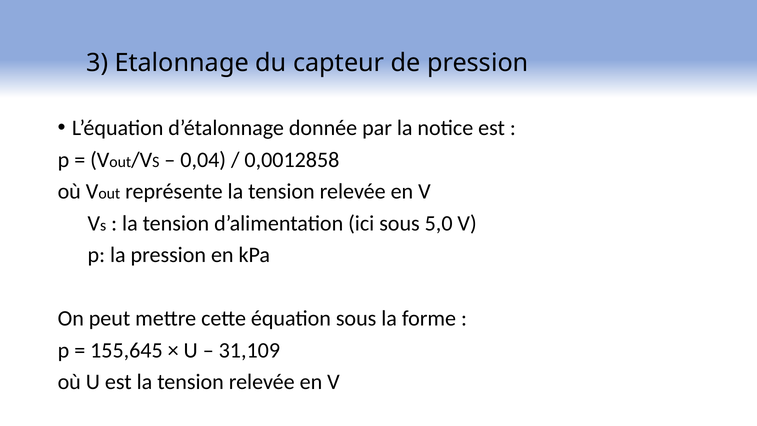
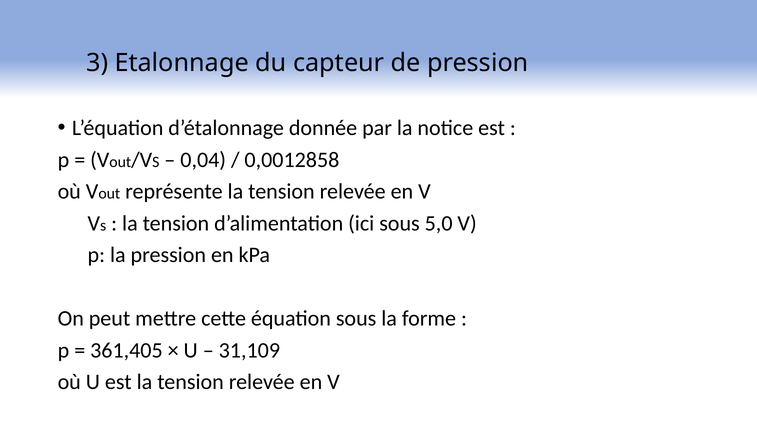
155,645: 155,645 -> 361,405 (126, 350)
